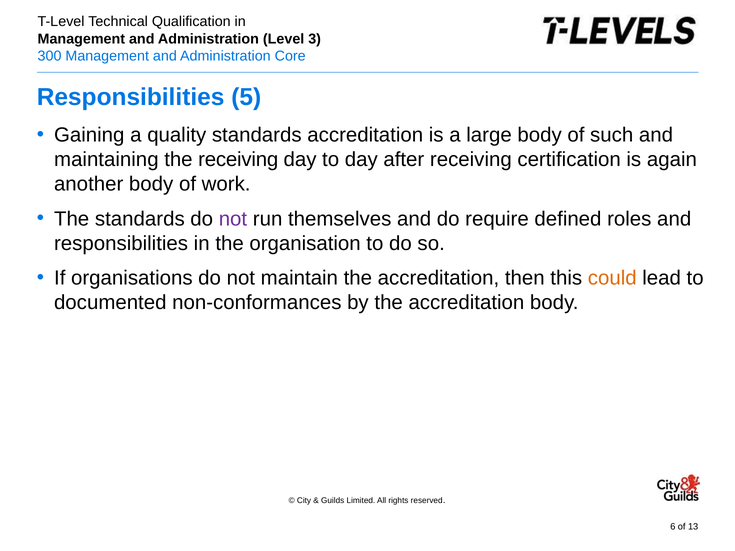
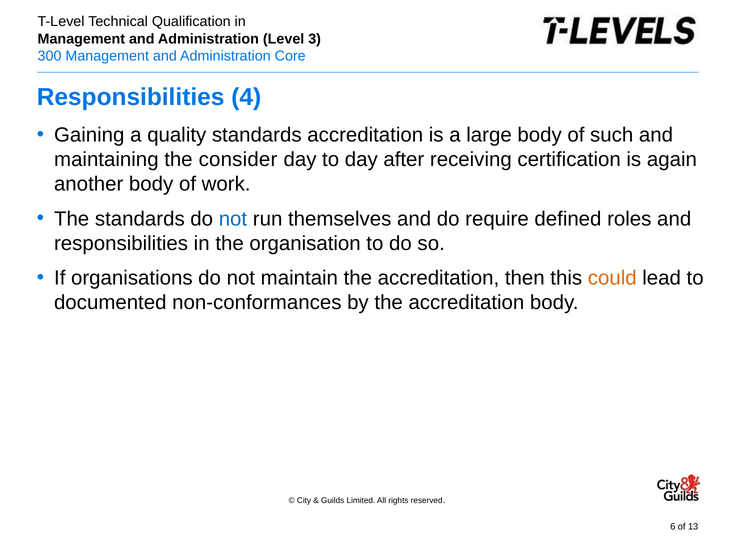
5: 5 -> 4 (246, 97)
the receiving: receiving -> consider (238, 160)
not colour: purple -> blue (233, 219)
